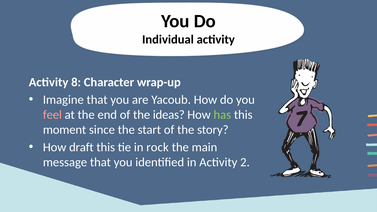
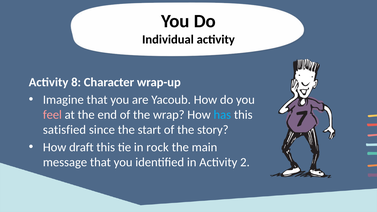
ideas: ideas -> wrap (169, 115)
has colour: light green -> light blue (222, 115)
moment: moment -> satisfied (64, 130)
